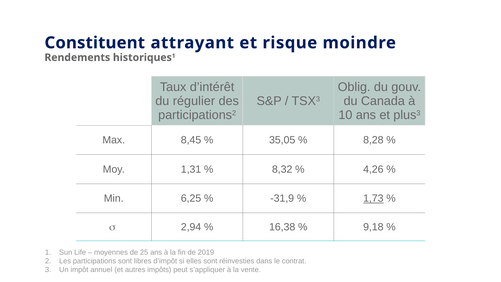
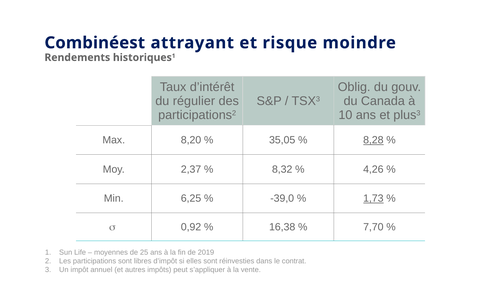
Constituent: Constituent -> Combinéest (95, 43)
8,45: 8,45 -> 8,20 (191, 140)
8,28 underline: none -> present (373, 140)
1,31: 1,31 -> 2,37 (191, 169)
-31,9: -31,9 -> -39,0 (282, 198)
2,94: 2,94 -> 0,92 (191, 227)
9,18: 9,18 -> 7,70 (373, 227)
